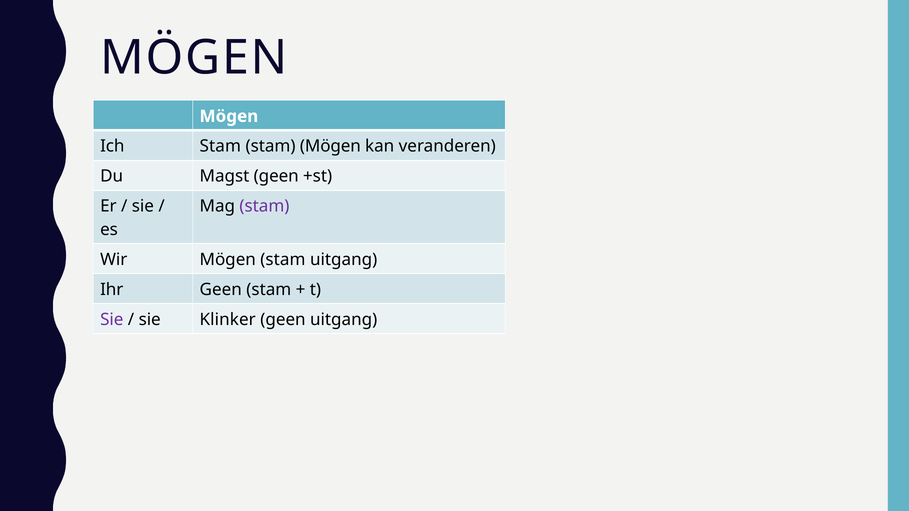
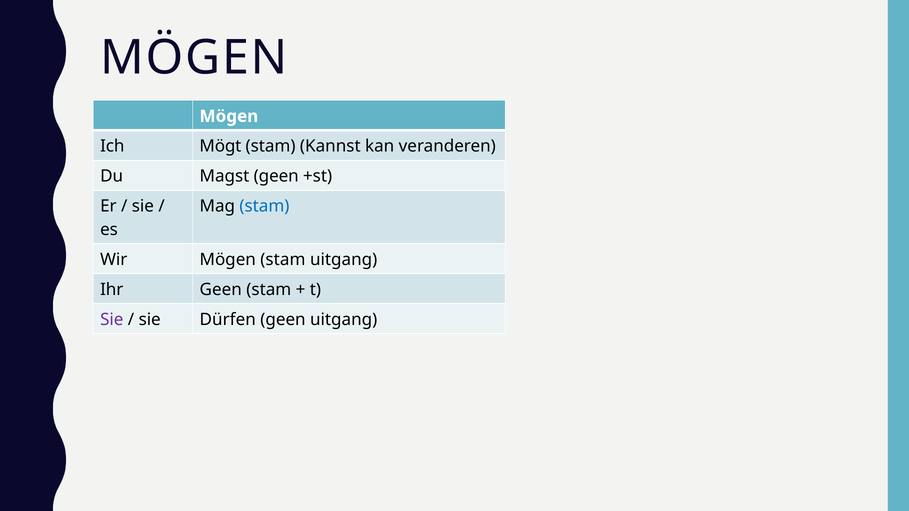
Ich Stam: Stam -> Mögt (220, 146)
stam Mögen: Mögen -> Kannst (330, 146)
stam colour: purple -> blue (264, 206)
Klinker: Klinker -> Dürfen (228, 320)
